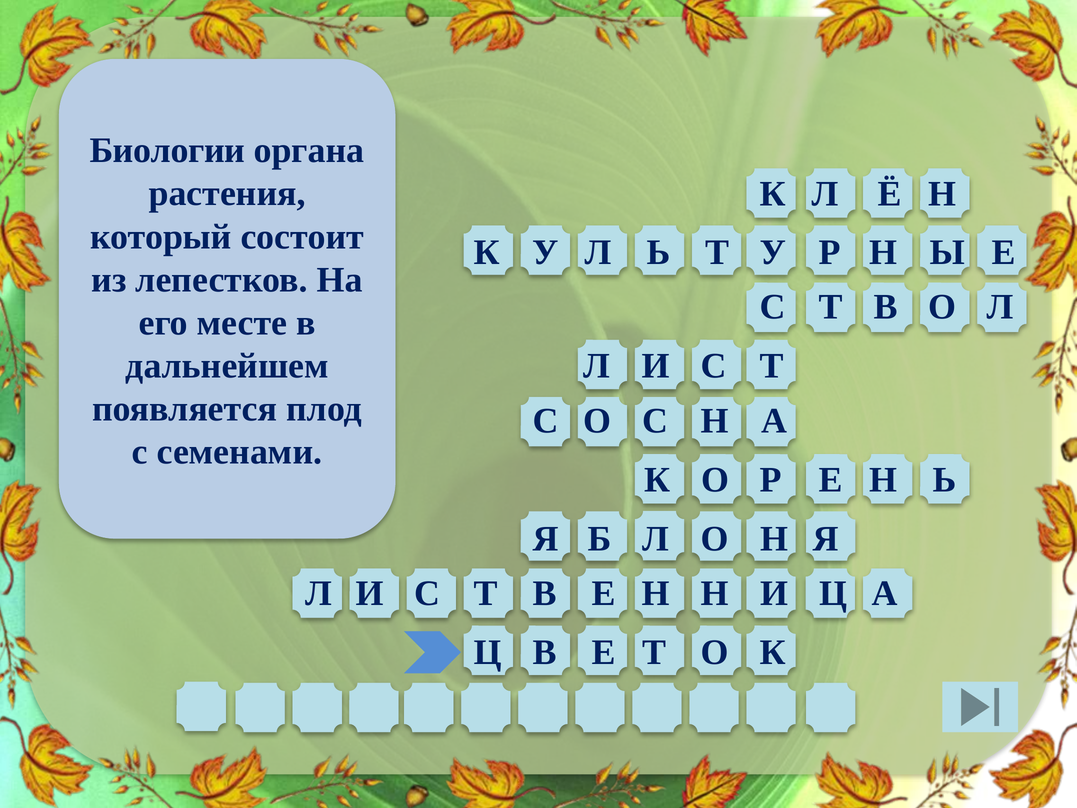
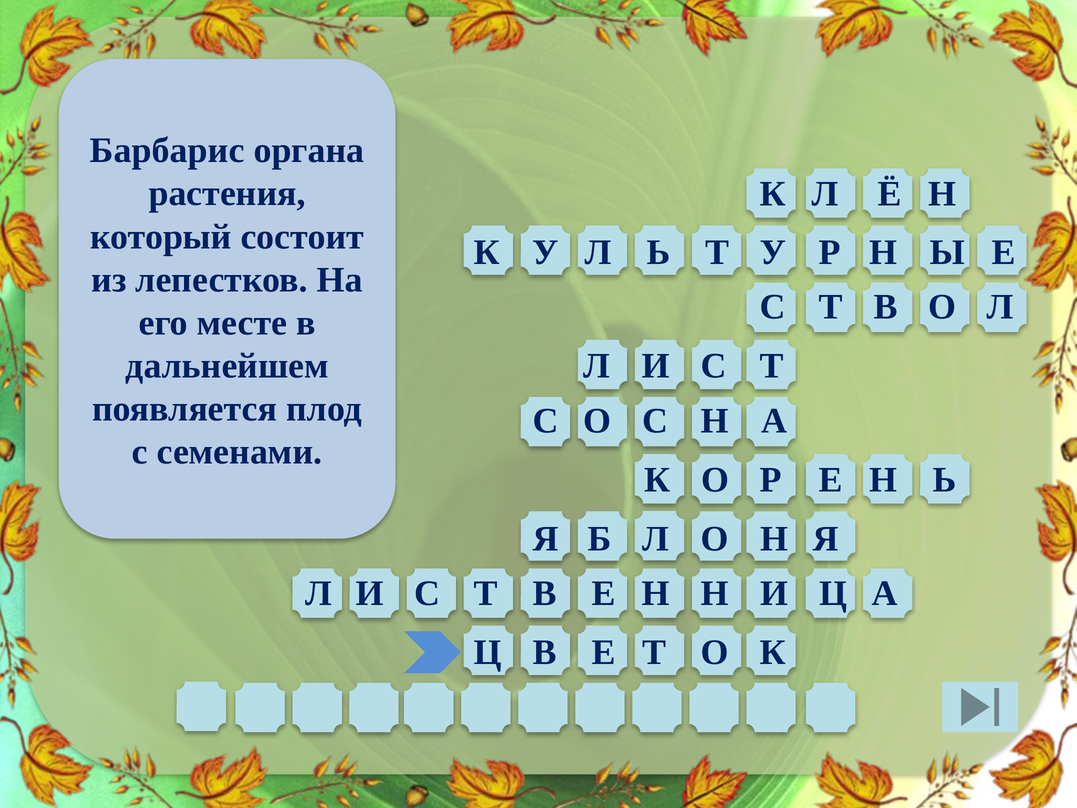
Биологии: Биологии -> Барбарис (167, 150)
